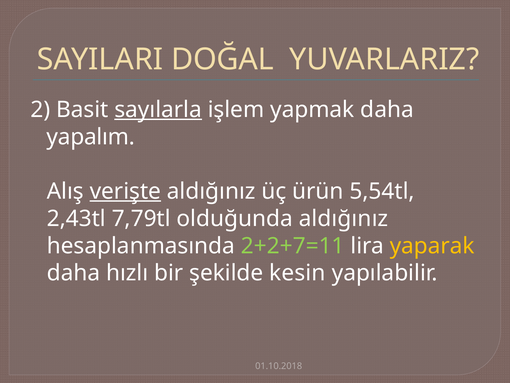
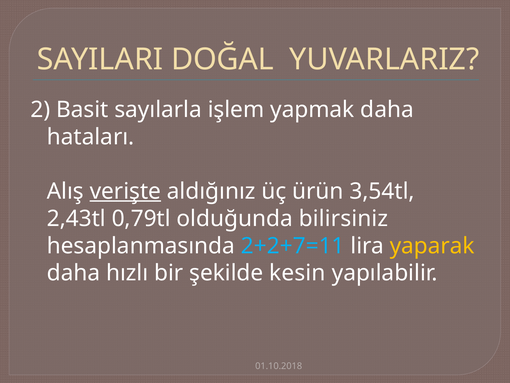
sayılarla underline: present -> none (158, 110)
yapalım: yapalım -> hataları (91, 137)
5,54tl: 5,54tl -> 3,54tl (382, 191)
7,79tl: 7,79tl -> 0,79tl (141, 218)
olduğunda aldığınız: aldığınız -> bilirsiniz (343, 218)
2+2+7=11 colour: light green -> light blue (293, 246)
